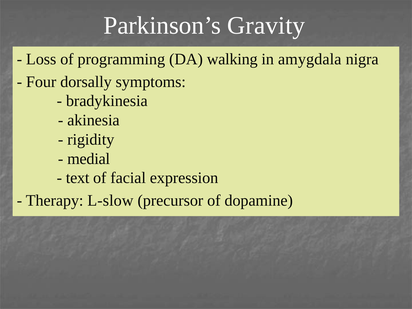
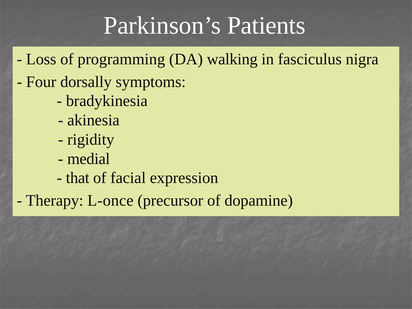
Gravity: Gravity -> Patients (266, 25)
amygdala: amygdala -> fasciculus (310, 59)
text: text -> that (78, 178)
L-slow: L-slow -> L-once (110, 200)
